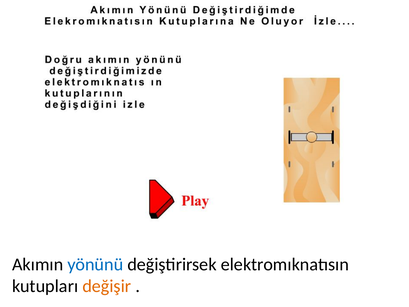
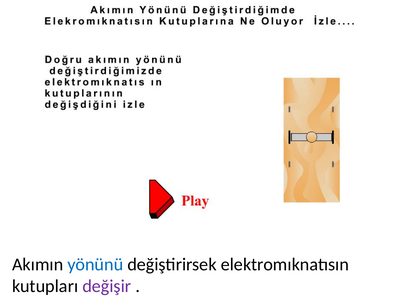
değişir colour: orange -> purple (107, 286)
